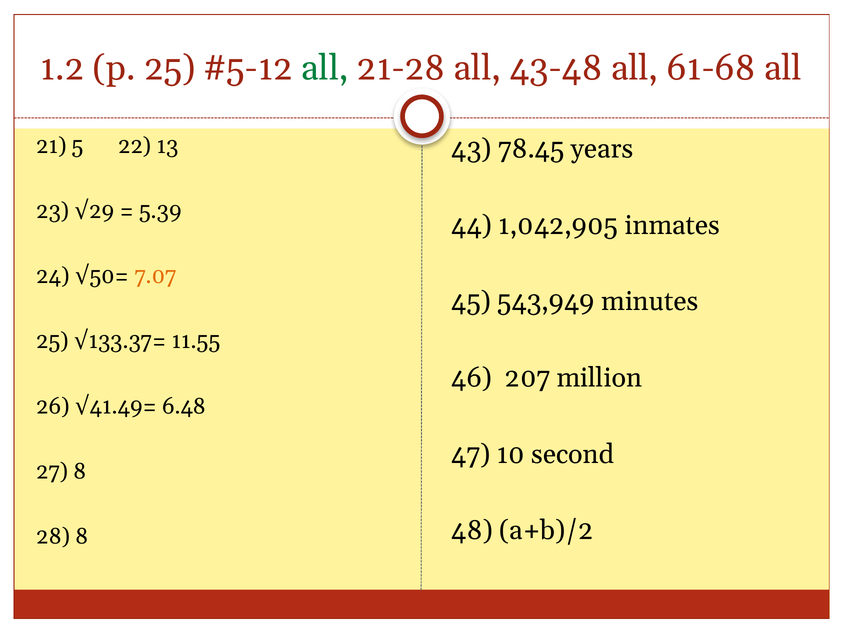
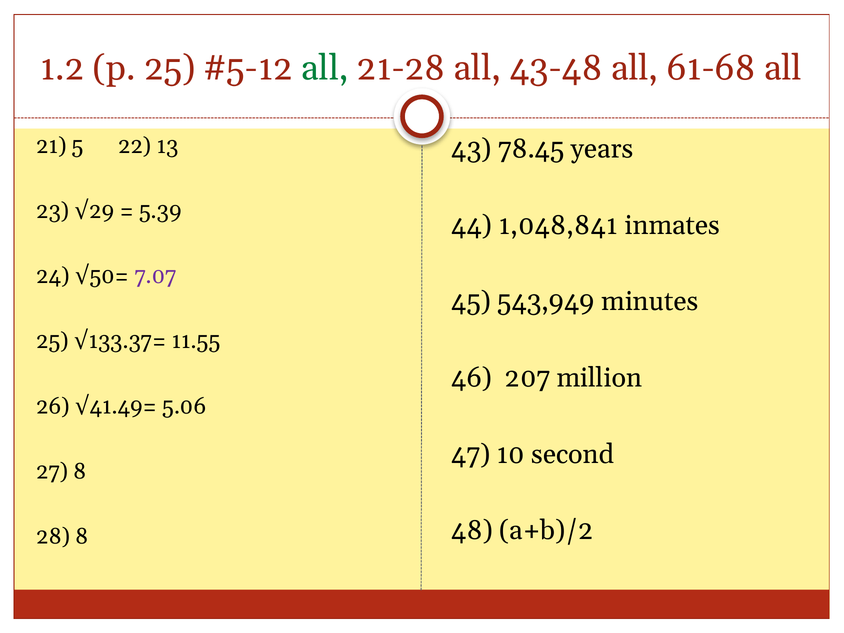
1,042,905: 1,042,905 -> 1,048,841 (558, 225)
7.07 colour: orange -> purple (155, 276)
6.48: 6.48 -> 5.06 (184, 406)
